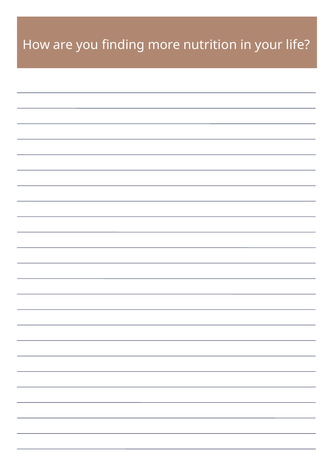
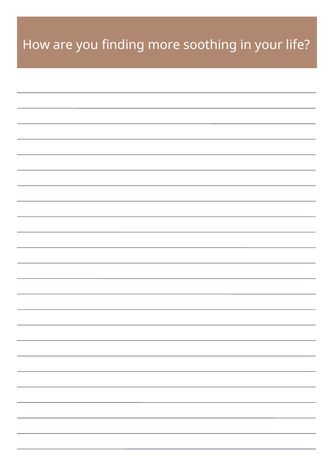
nutrition: nutrition -> soothing (210, 45)
